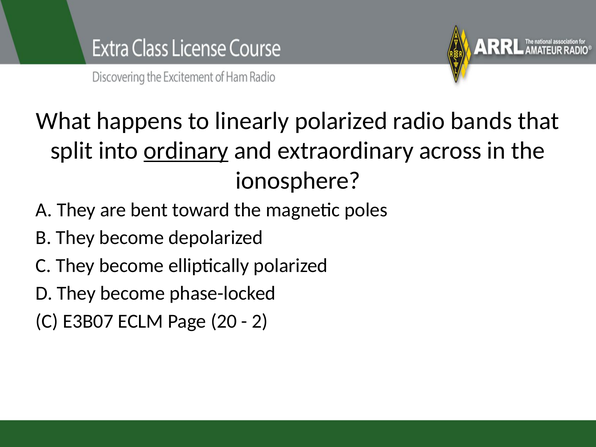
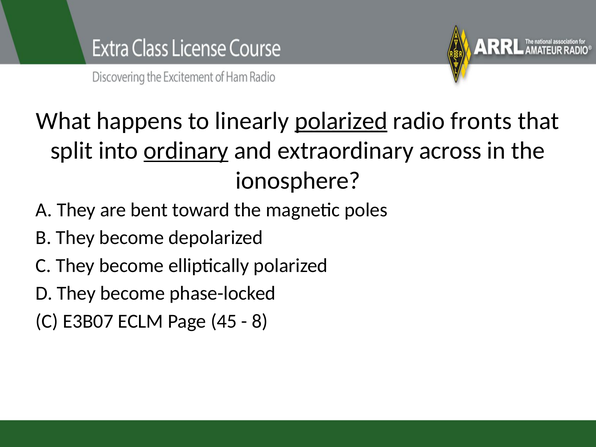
polarized underline: none -> present (341, 121)
bands: bands -> fronts (481, 121)
20: 20 -> 45 (224, 321)
2: 2 -> 8 (260, 321)
